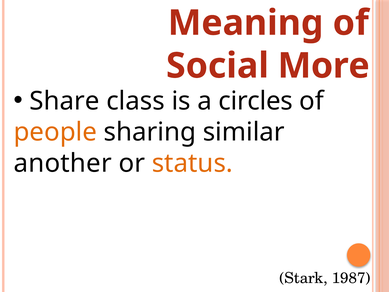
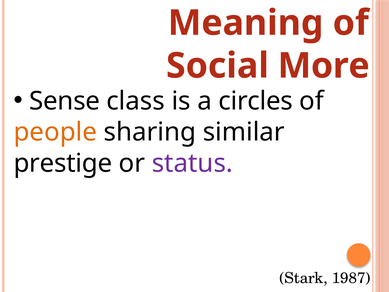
Share: Share -> Sense (65, 101)
another: another -> prestige (63, 163)
status colour: orange -> purple (192, 163)
